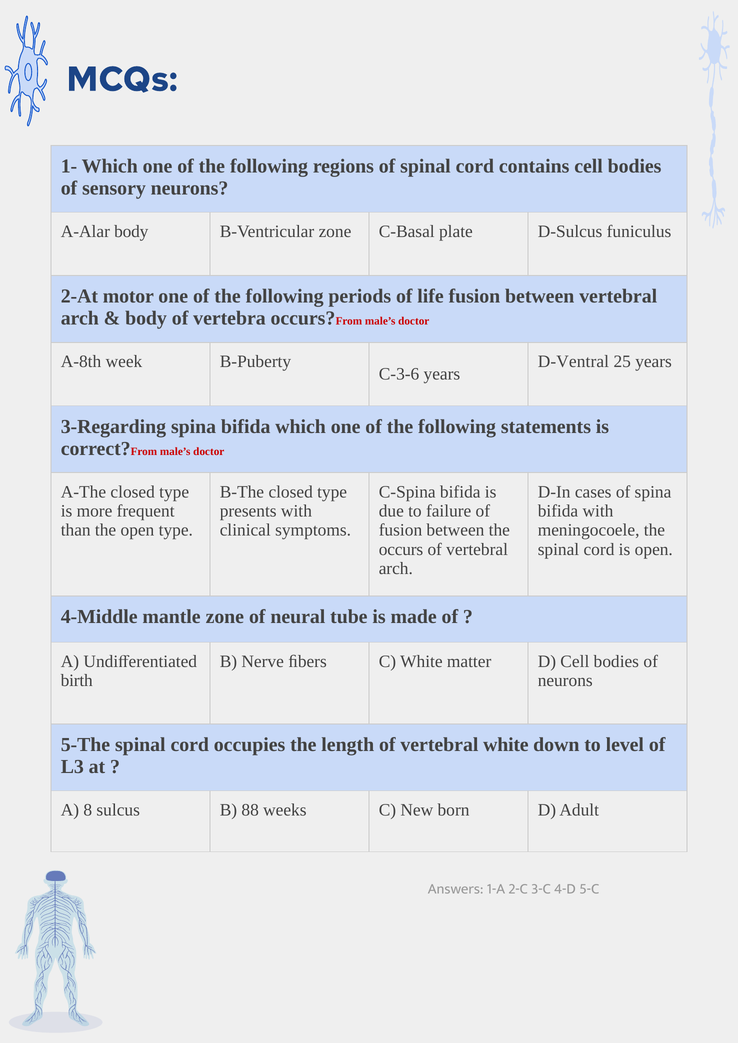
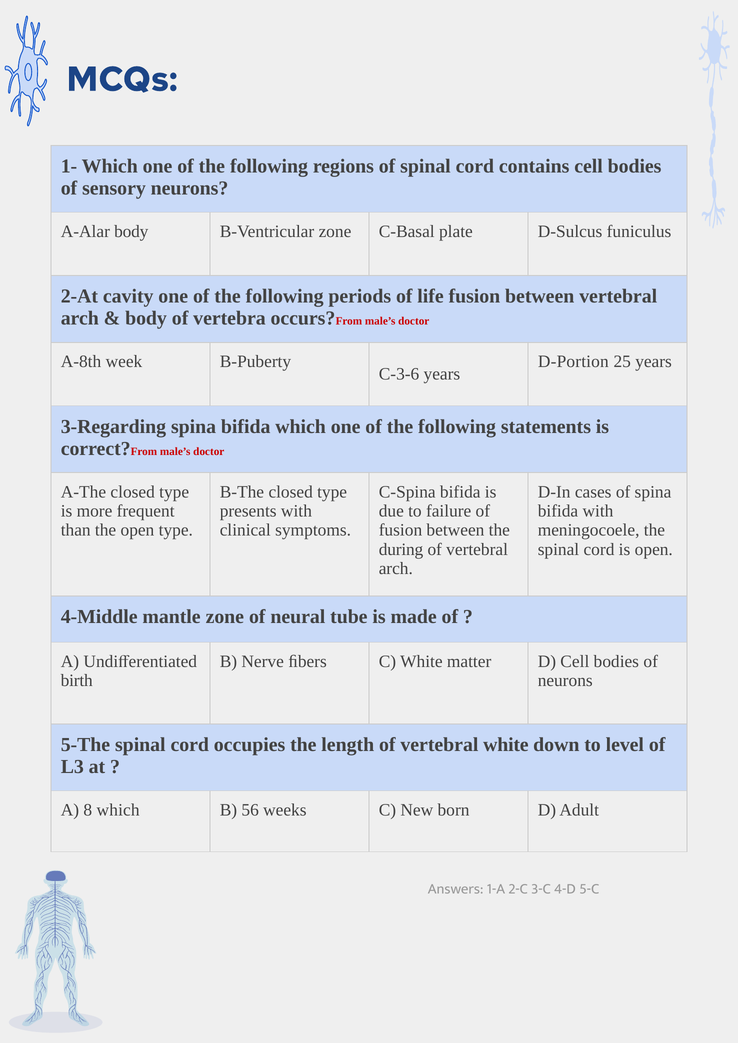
motor: motor -> cavity (128, 297)
D-Ventral: D-Ventral -> D-Portion (573, 362)
occurs: occurs -> during (401, 550)
8 sulcus: sulcus -> which (118, 811)
88: 88 -> 56 (250, 811)
